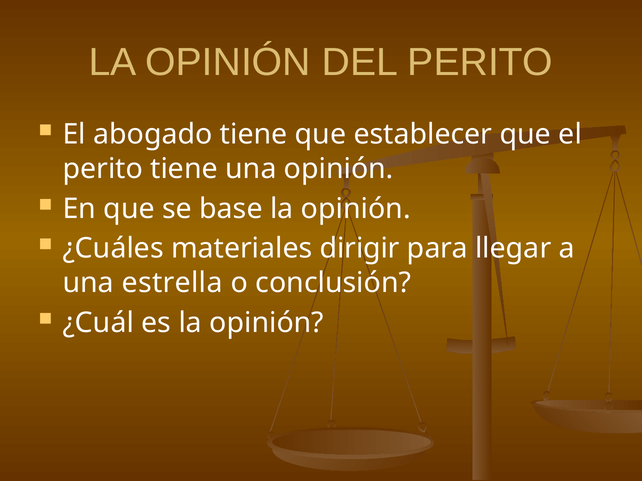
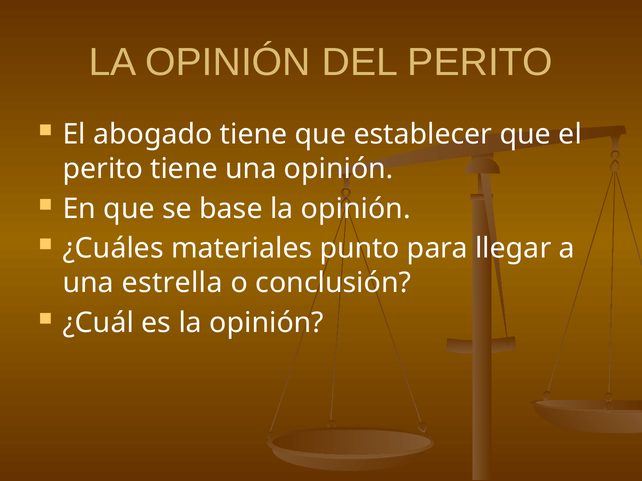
dirigir: dirigir -> punto (360, 249)
